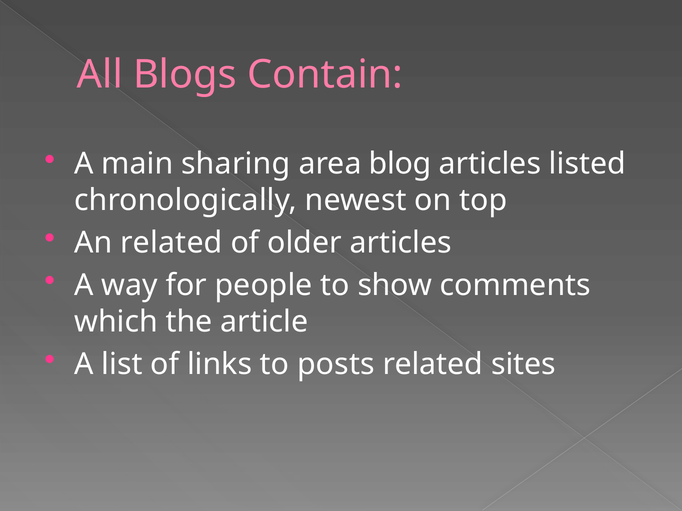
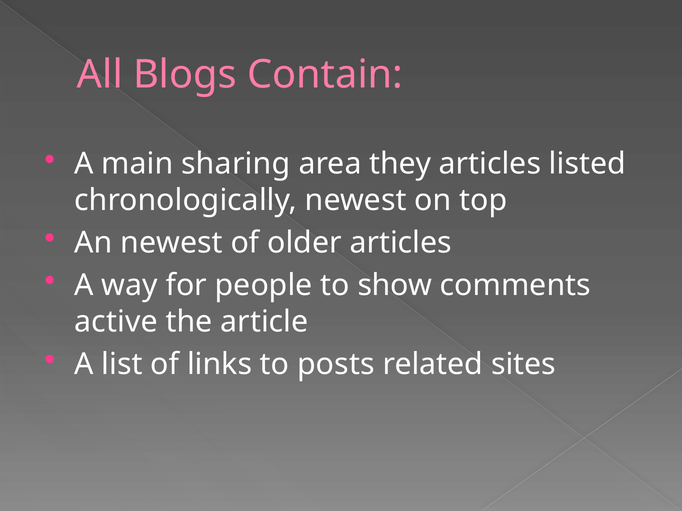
blog: blog -> they (400, 164)
An related: related -> newest (171, 243)
which: which -> active (116, 322)
